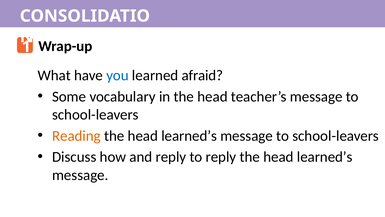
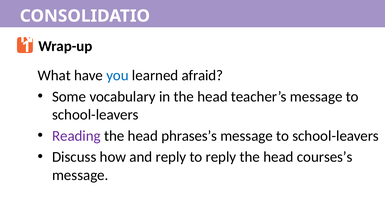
Reading colour: orange -> purple (76, 136)
learned’s: learned’s -> phrases’s (189, 136)
reply the head learned’s: learned’s -> courses’s (325, 157)
